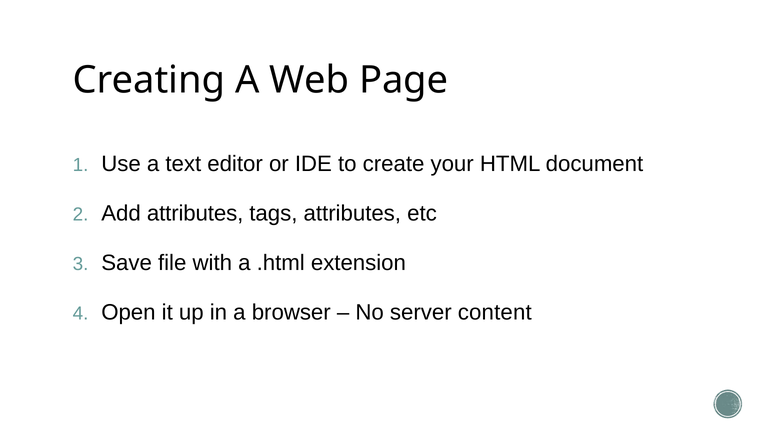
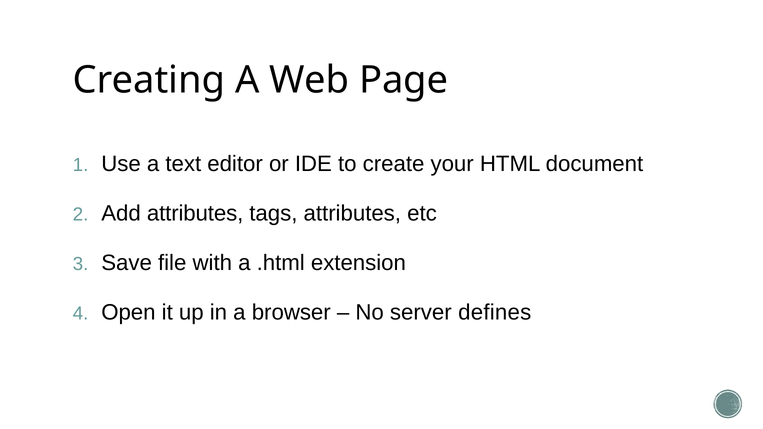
content: content -> defines (495, 312)
